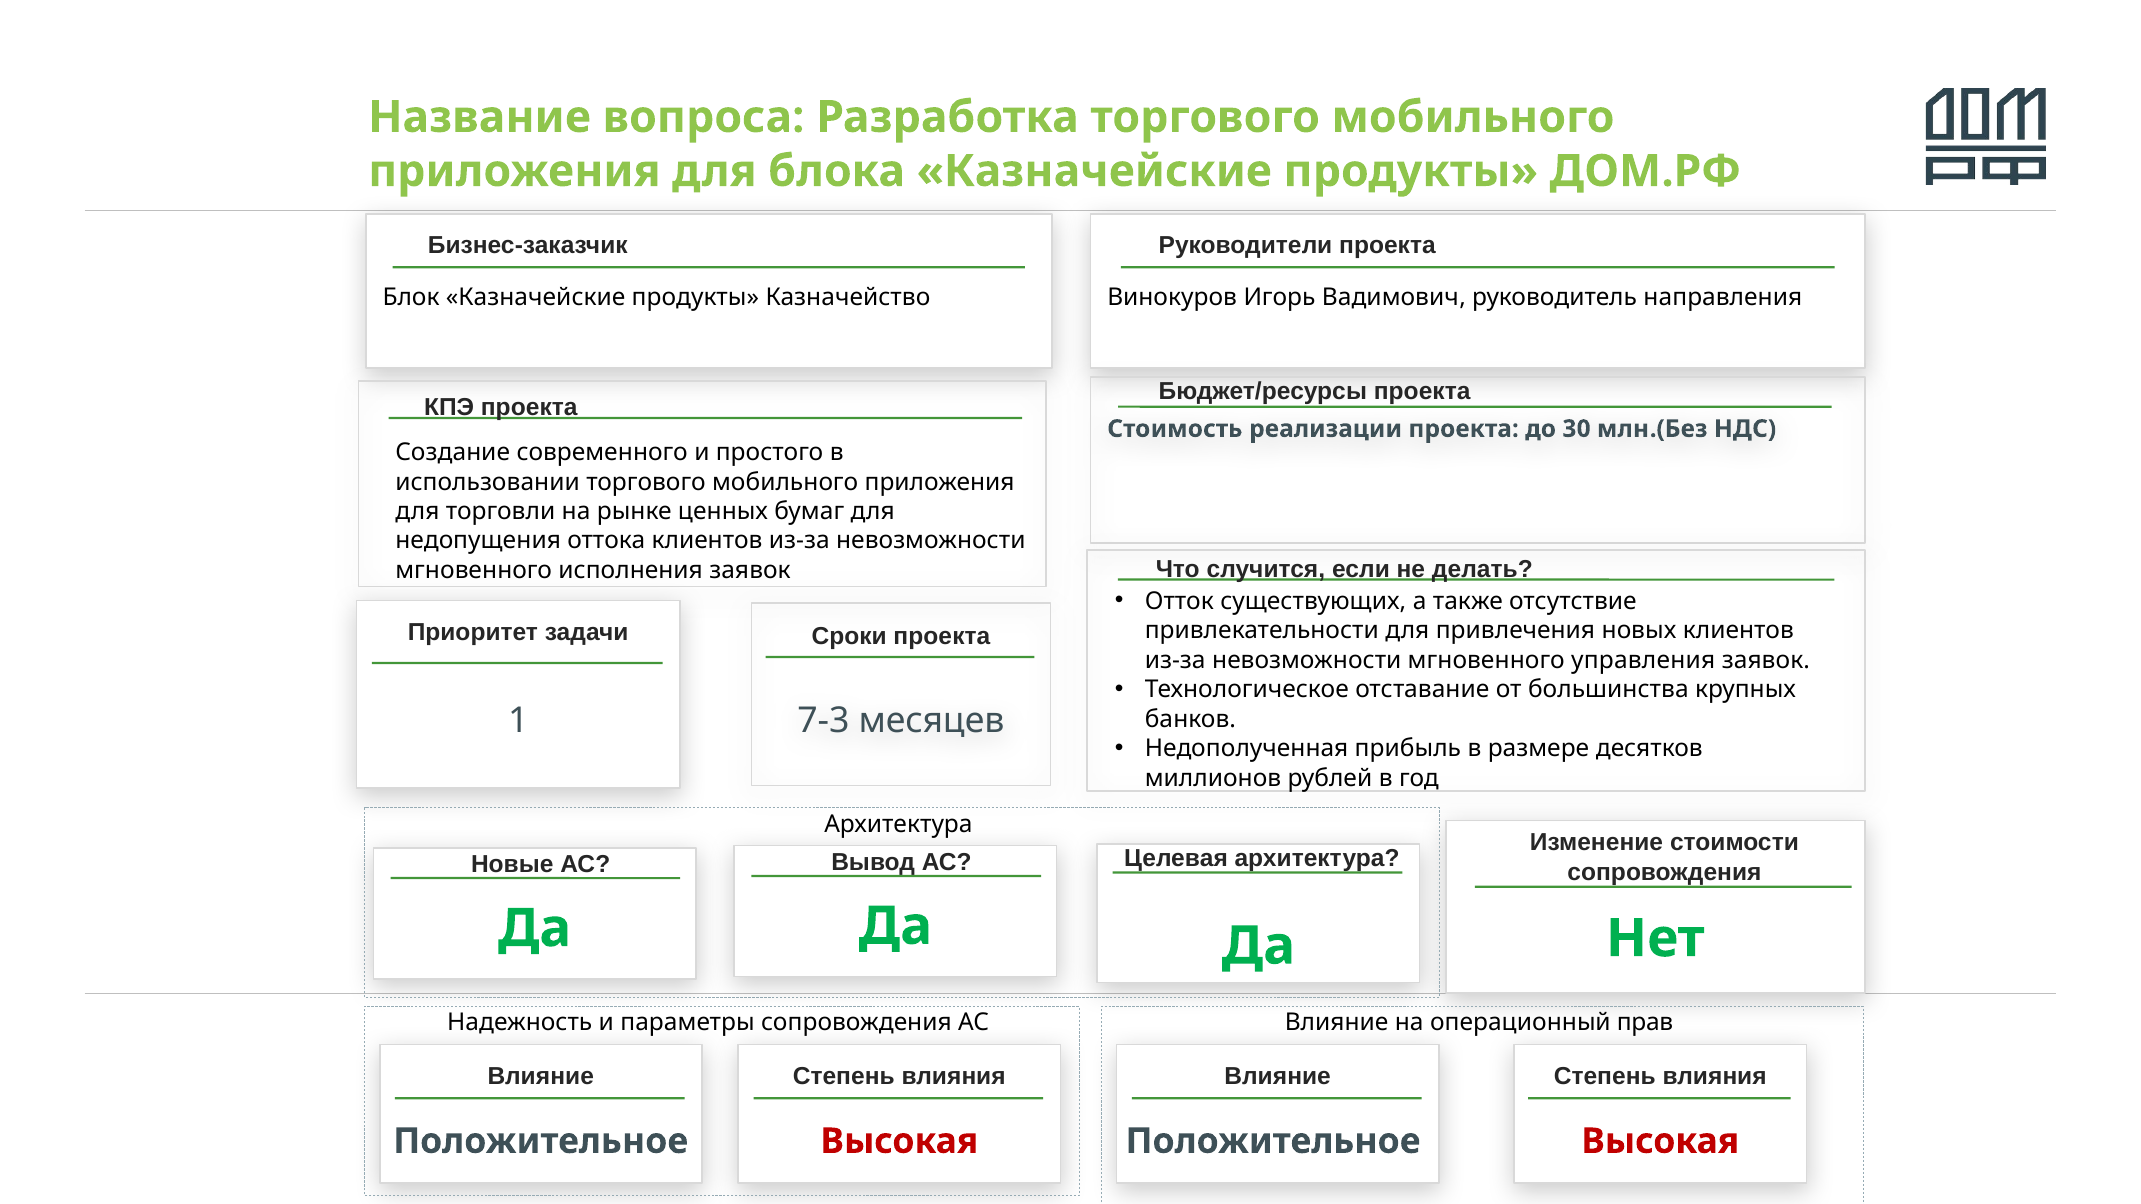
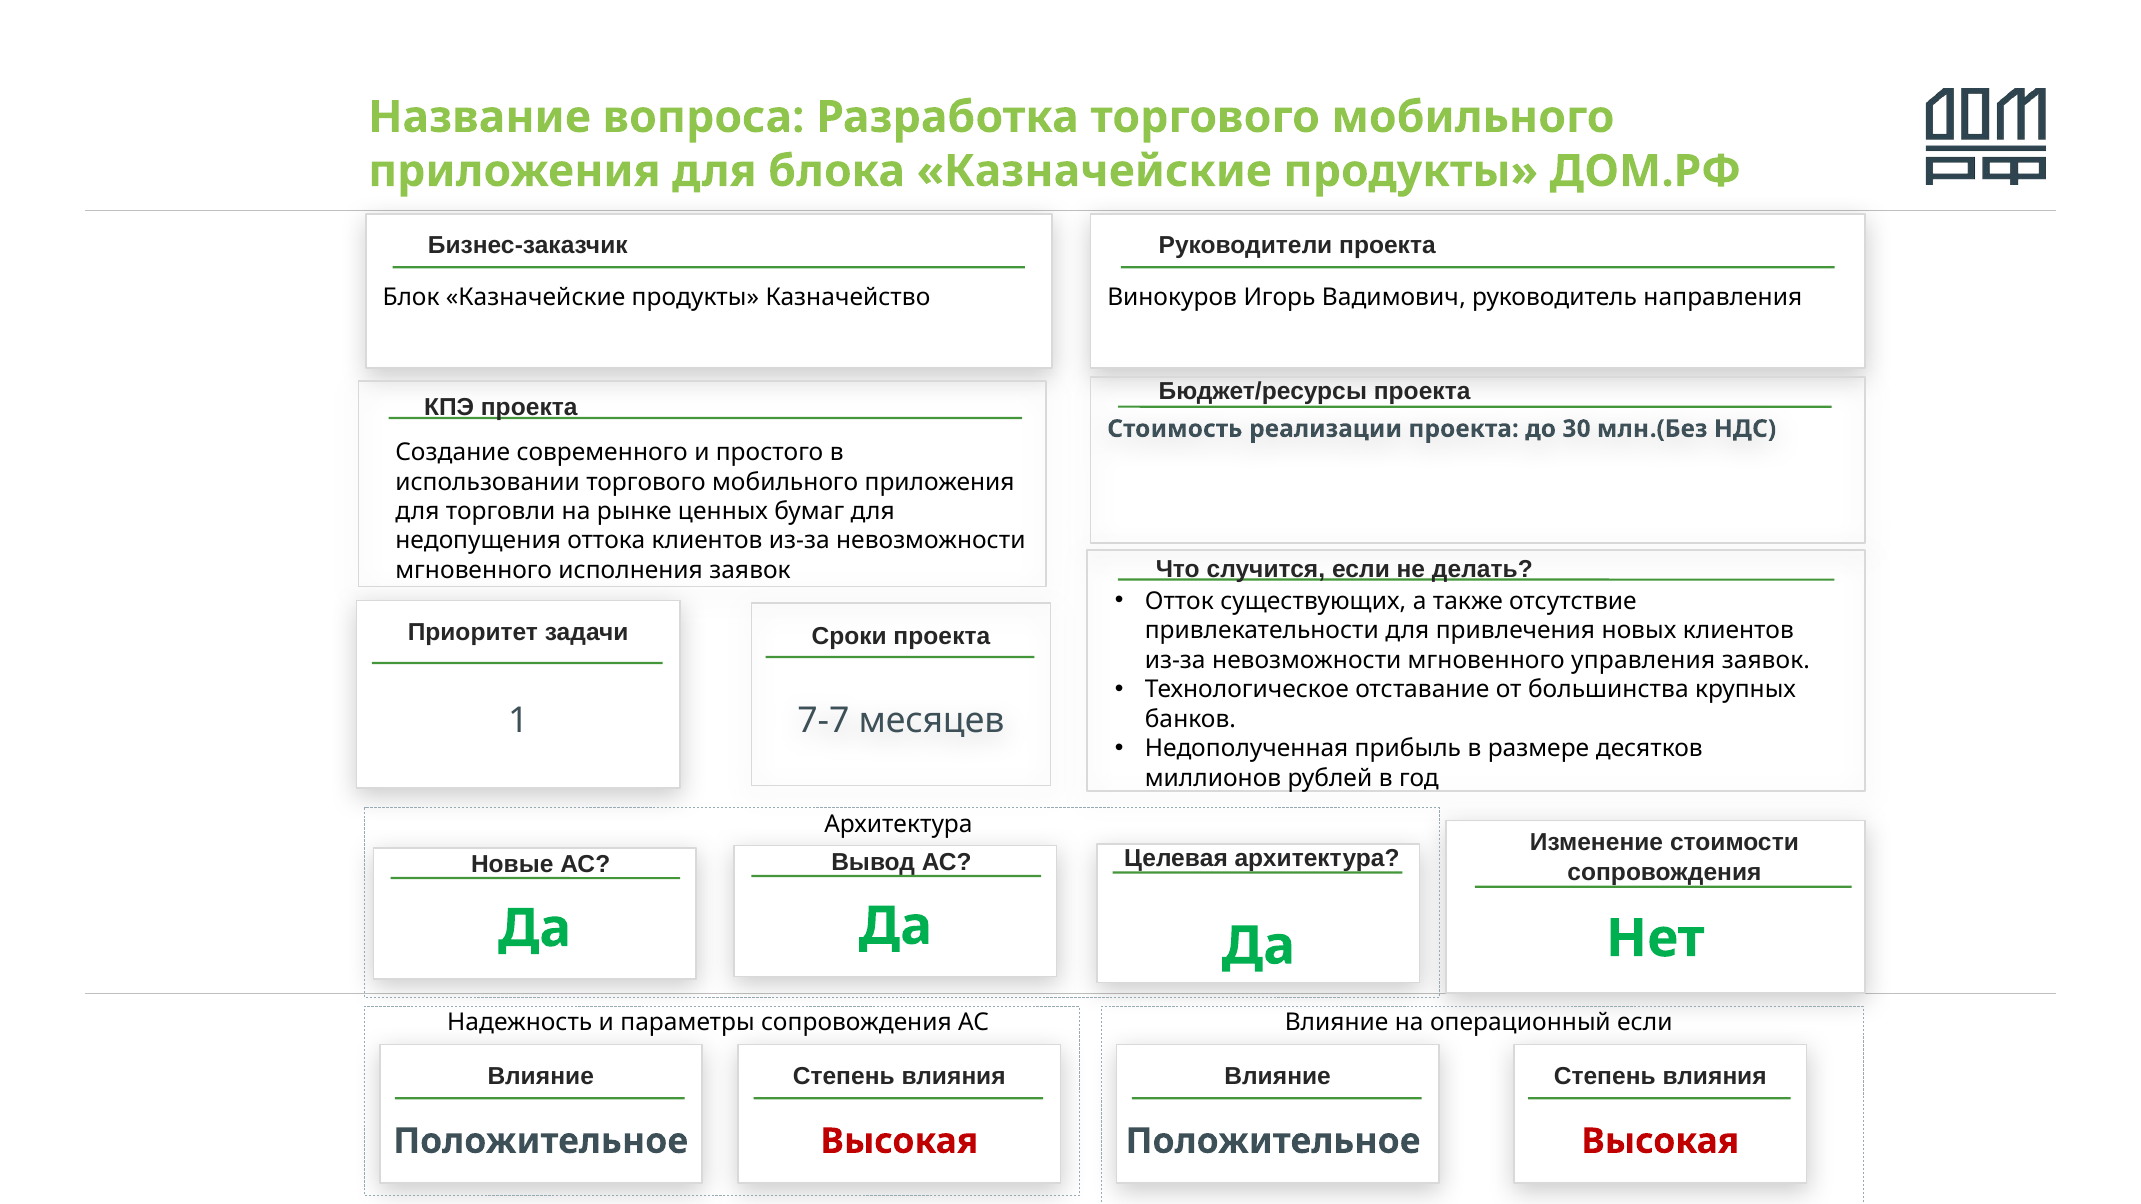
7-3: 7-3 -> 7-7 (823, 721)
операционный прав: прав -> если (1645, 1023)
